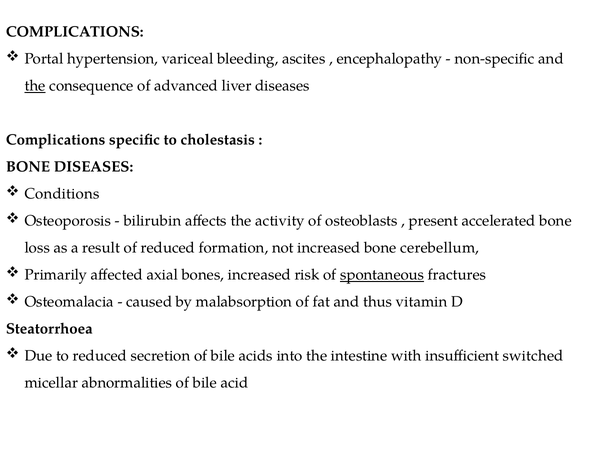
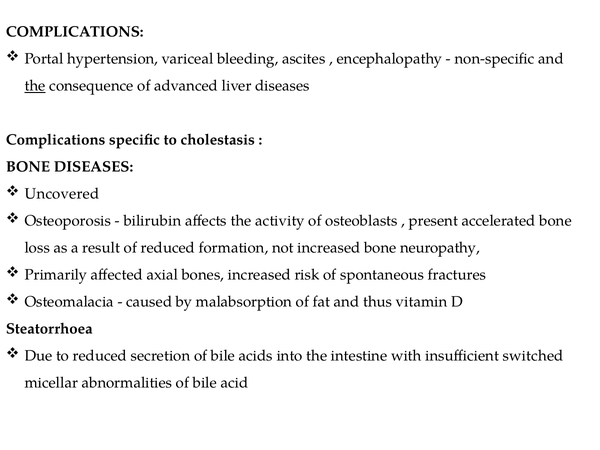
Conditions: Conditions -> Uncovered (62, 194)
cerebellum: cerebellum -> neuropathy (440, 248)
spontaneous underline: present -> none (382, 275)
